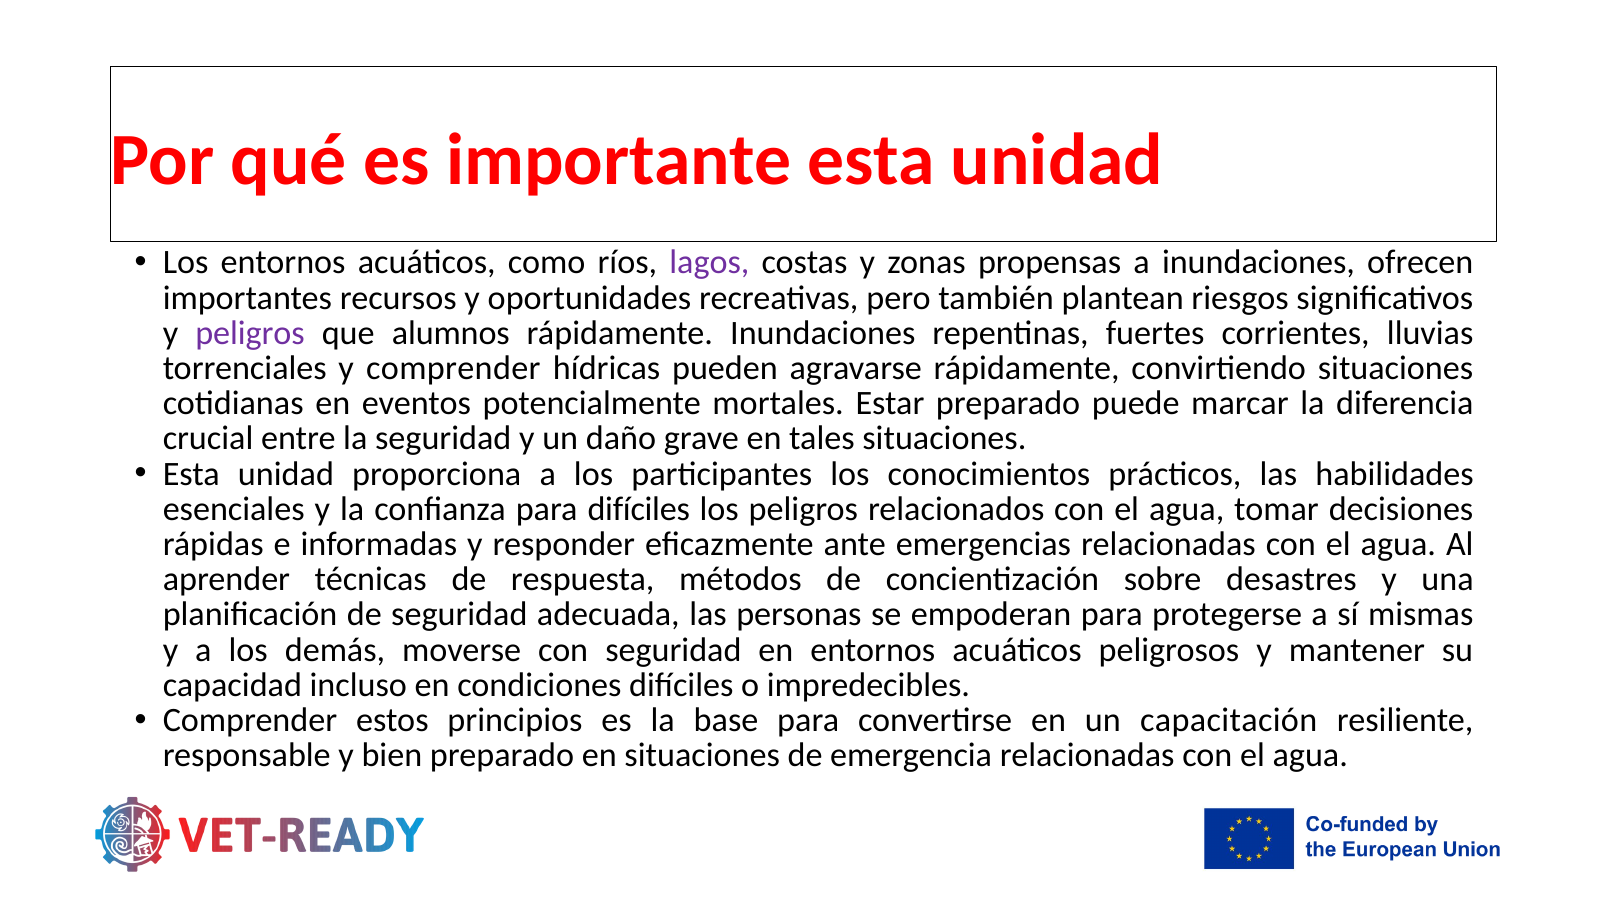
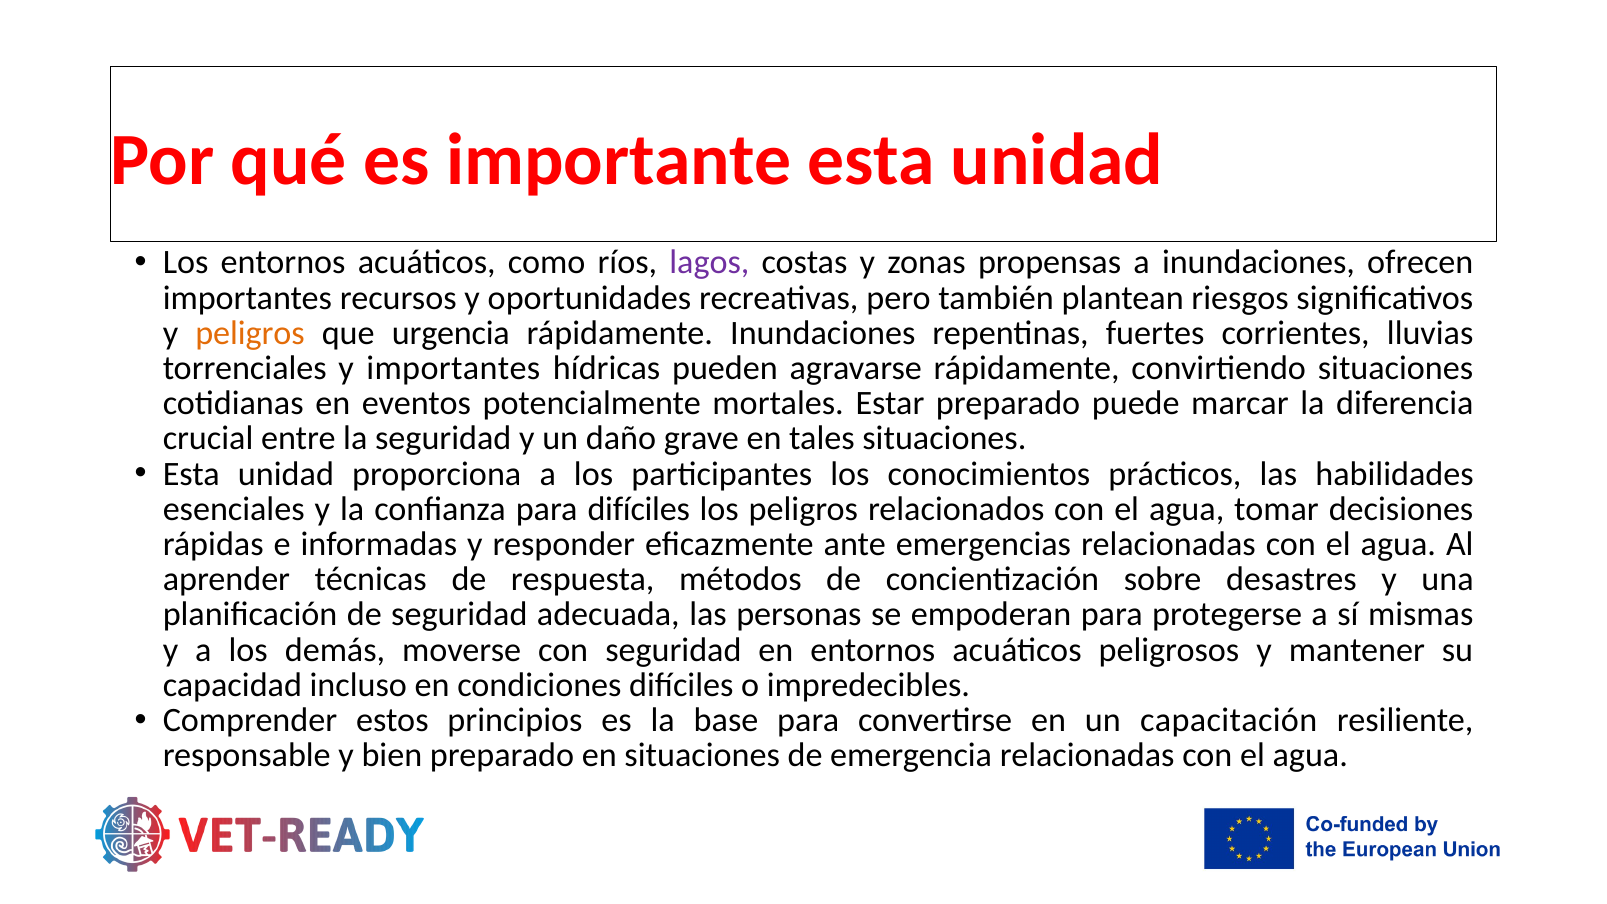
peligros colour: purple -> orange (250, 333)
alumnos: alumnos -> urgencia (451, 333)
y comprender: comprender -> importantes (453, 368)
